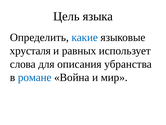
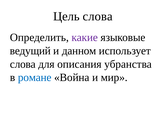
Цель языка: языка -> слова (98, 16)
какие colour: blue -> purple (85, 37)
хрусталя: хрусталя -> ведущий (30, 51)
равных: равных -> данном (79, 51)
